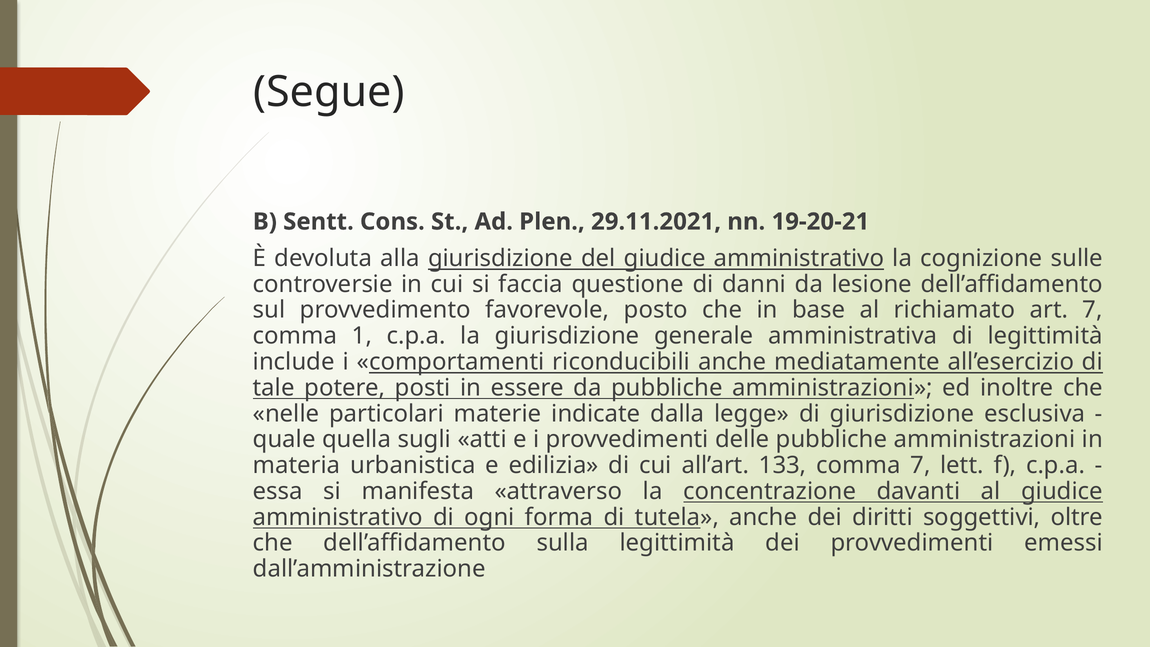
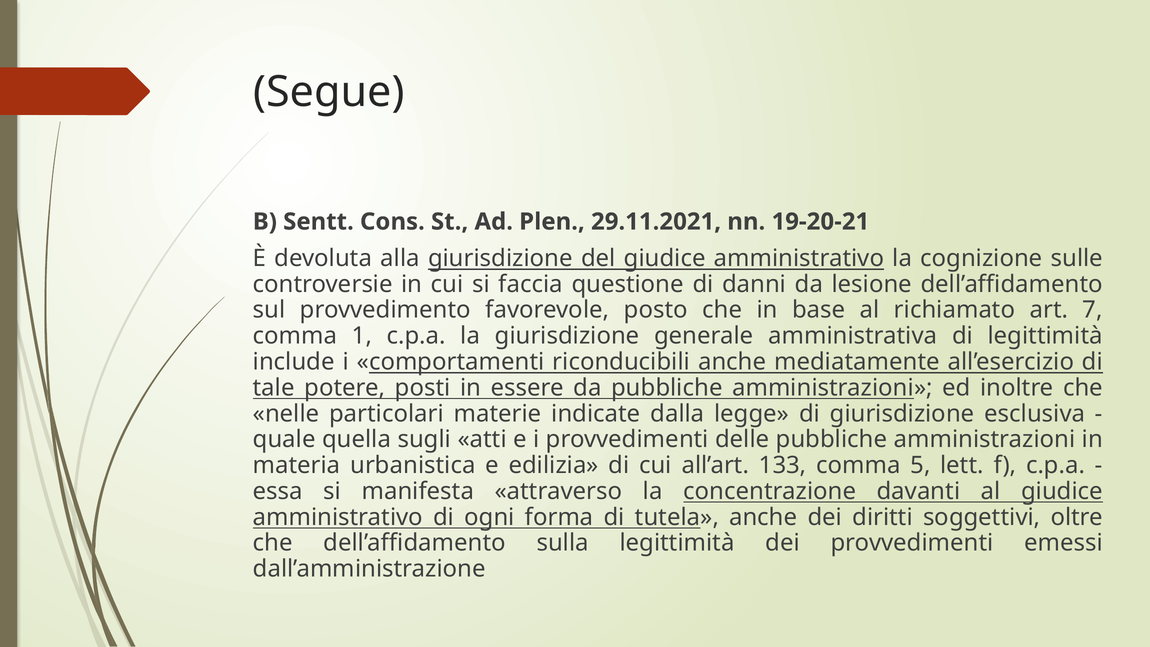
comma 7: 7 -> 5 (920, 465)
